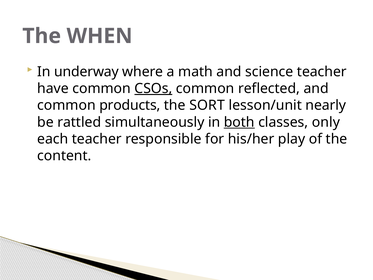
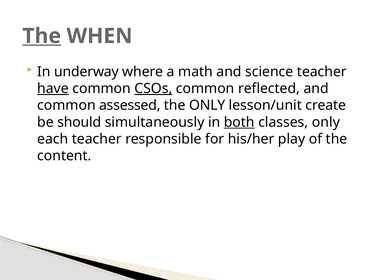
The underline: none -> present (42, 36)
have underline: none -> present (53, 88)
products: products -> assessed (130, 105)
the SORT: SORT -> ONLY (207, 105)
nearly: nearly -> create (326, 105)
rattled: rattled -> should (79, 122)
